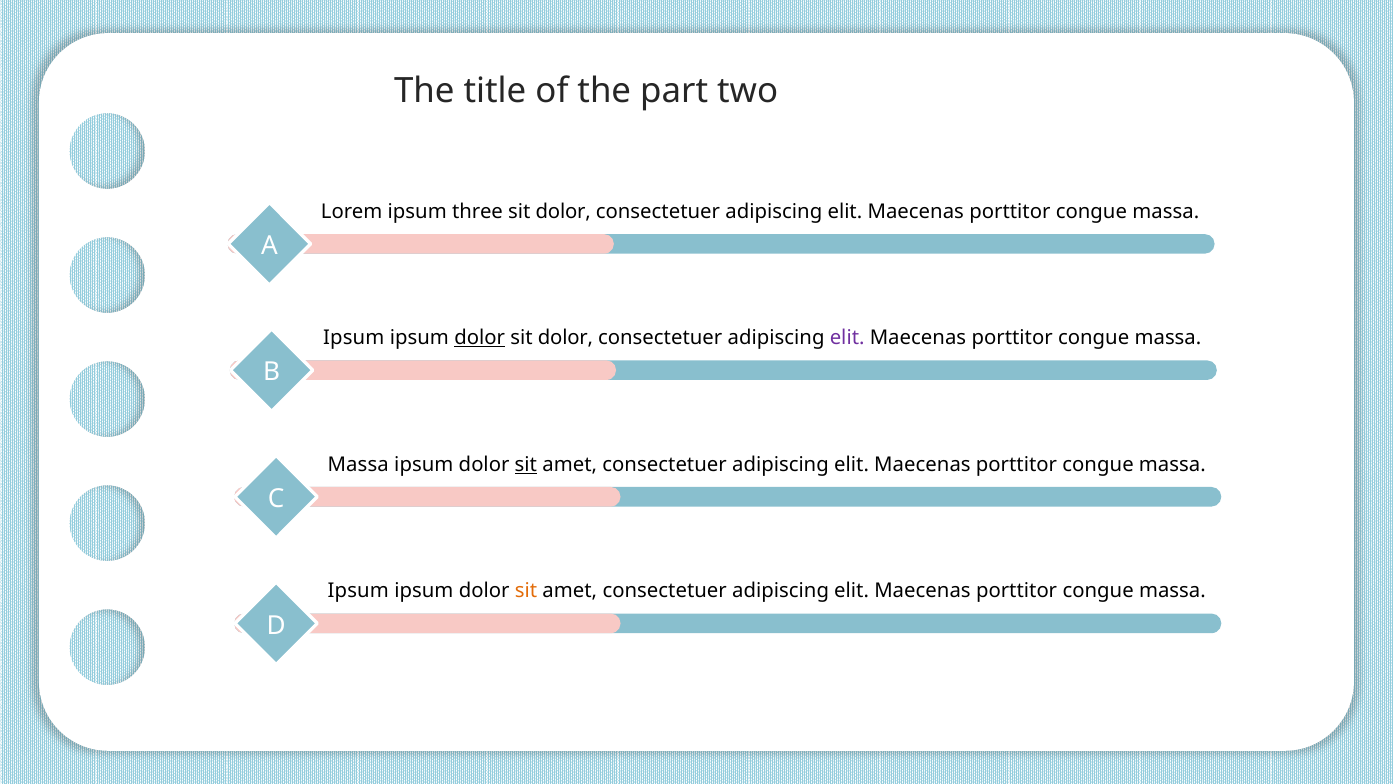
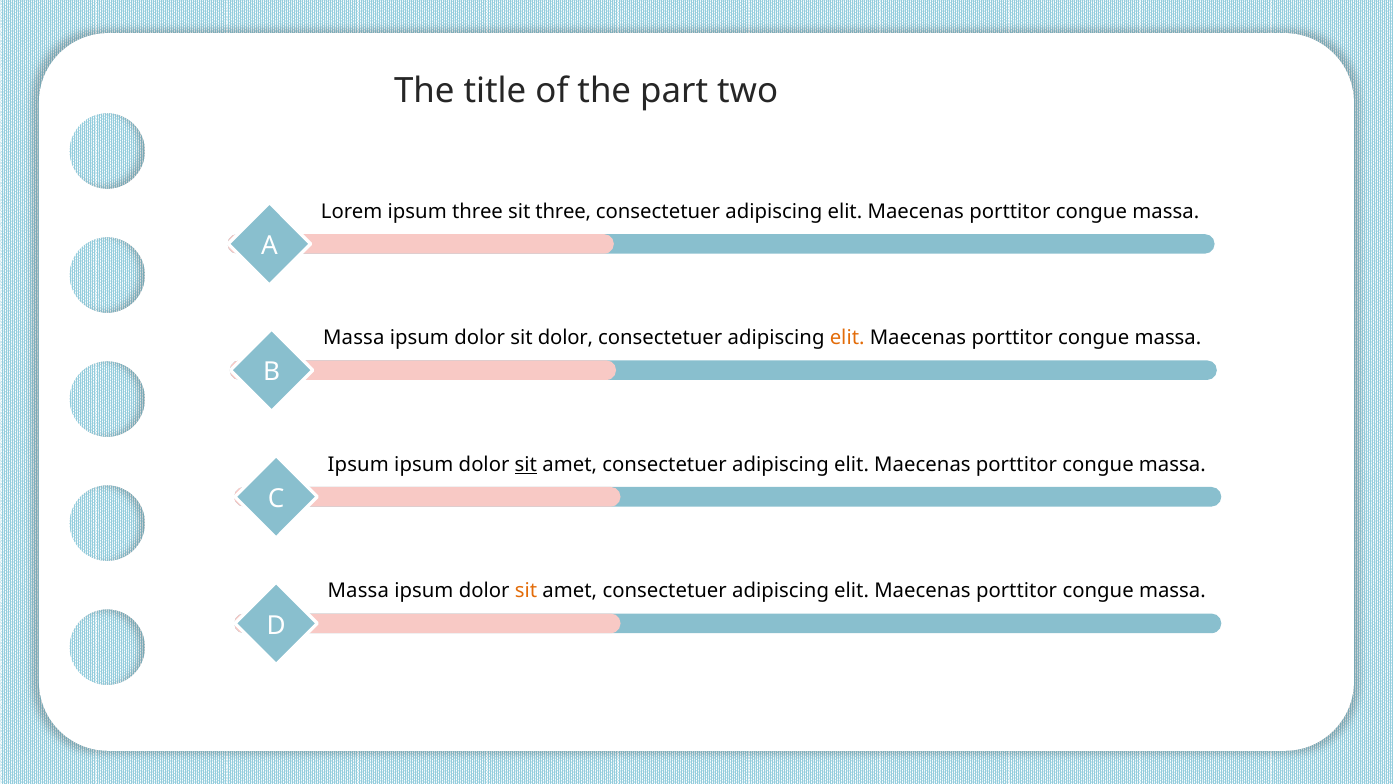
dolor: dolor -> three (563, 211)
Ipsum: Ipsum -> Massa (354, 338)
dolor underline: present -> none (480, 338)
elit colour: purple -> orange (847, 338)
Massa: Massa -> Ipsum (358, 464)
Ipsum: Ipsum -> Massa (358, 591)
